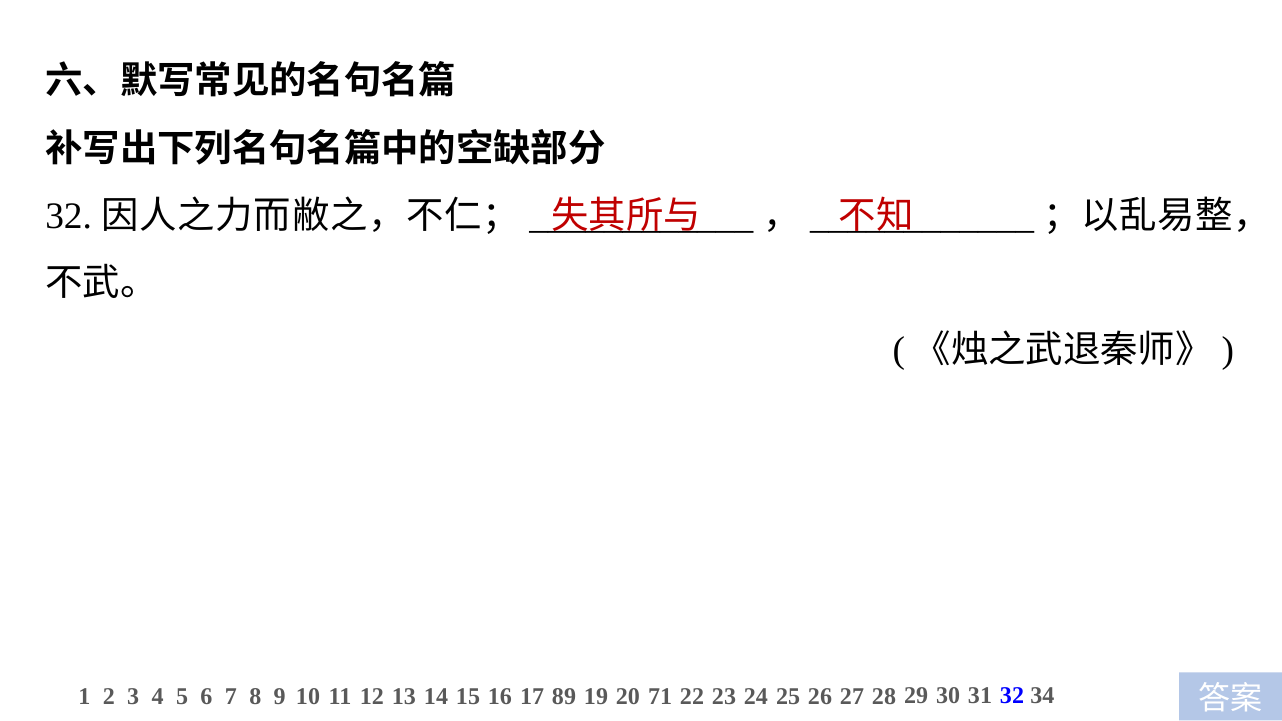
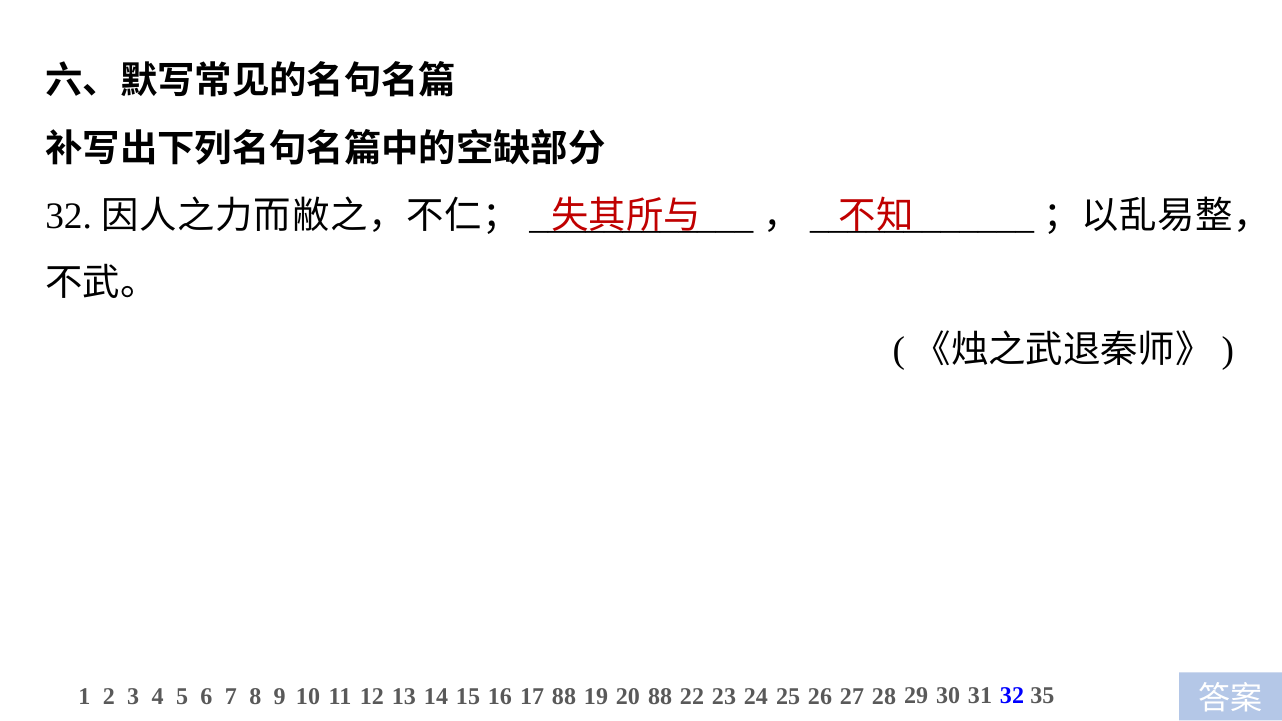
17 89: 89 -> 88 (564, 697)
20 71: 71 -> 88 (660, 697)
34: 34 -> 35 (1042, 696)
